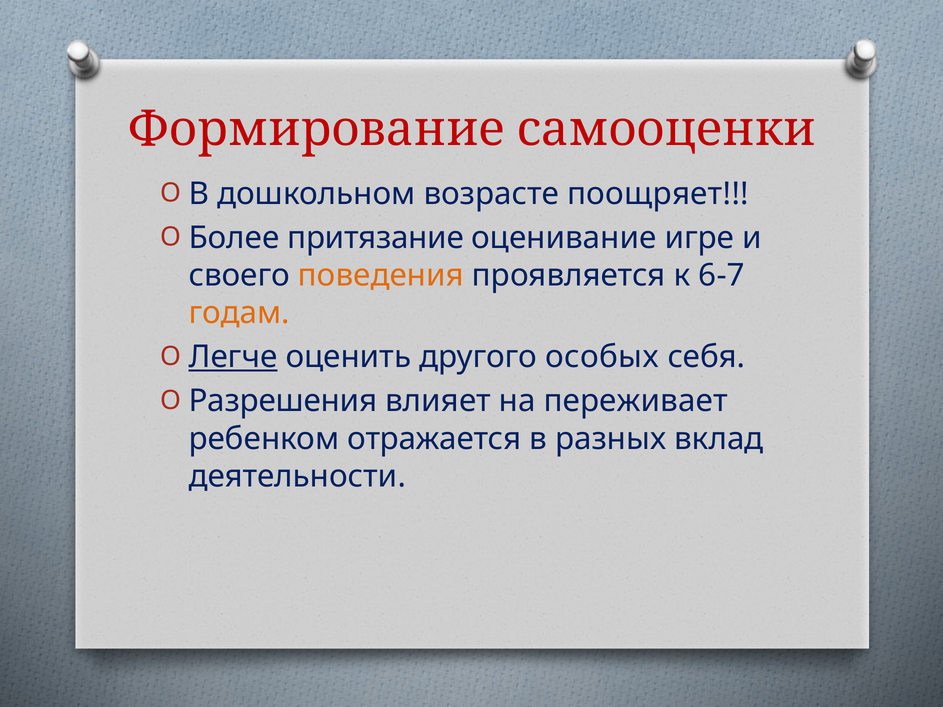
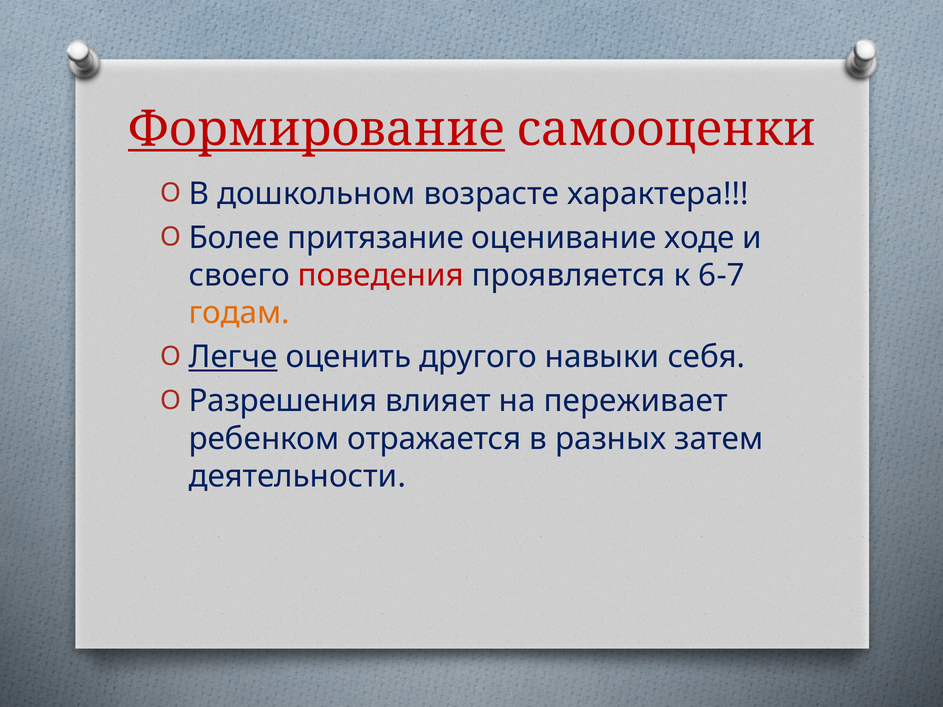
Формирование underline: none -> present (316, 130)
поощряет: поощряет -> характера (658, 194)
игре: игре -> ходе (699, 238)
поведения colour: orange -> red (381, 275)
особых: особых -> навыки (602, 357)
вклад: вклад -> затем (719, 439)
